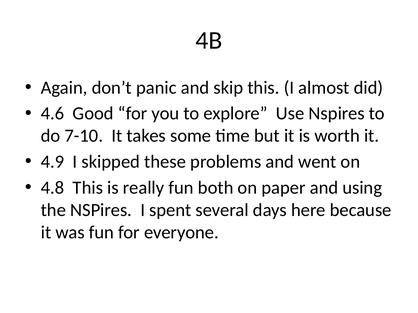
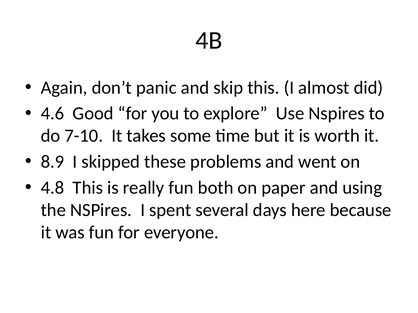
4.9: 4.9 -> 8.9 (52, 162)
